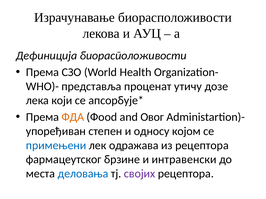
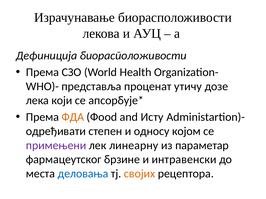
Овог: Овог -> Исту (152, 117)
упоређиван: упоређиван -> одређивати (56, 131)
примењени colour: blue -> purple (56, 146)
одражава: одражава -> линеарну (134, 146)
из рецептора: рецептора -> параметар (202, 146)
својих colour: purple -> orange (140, 174)
